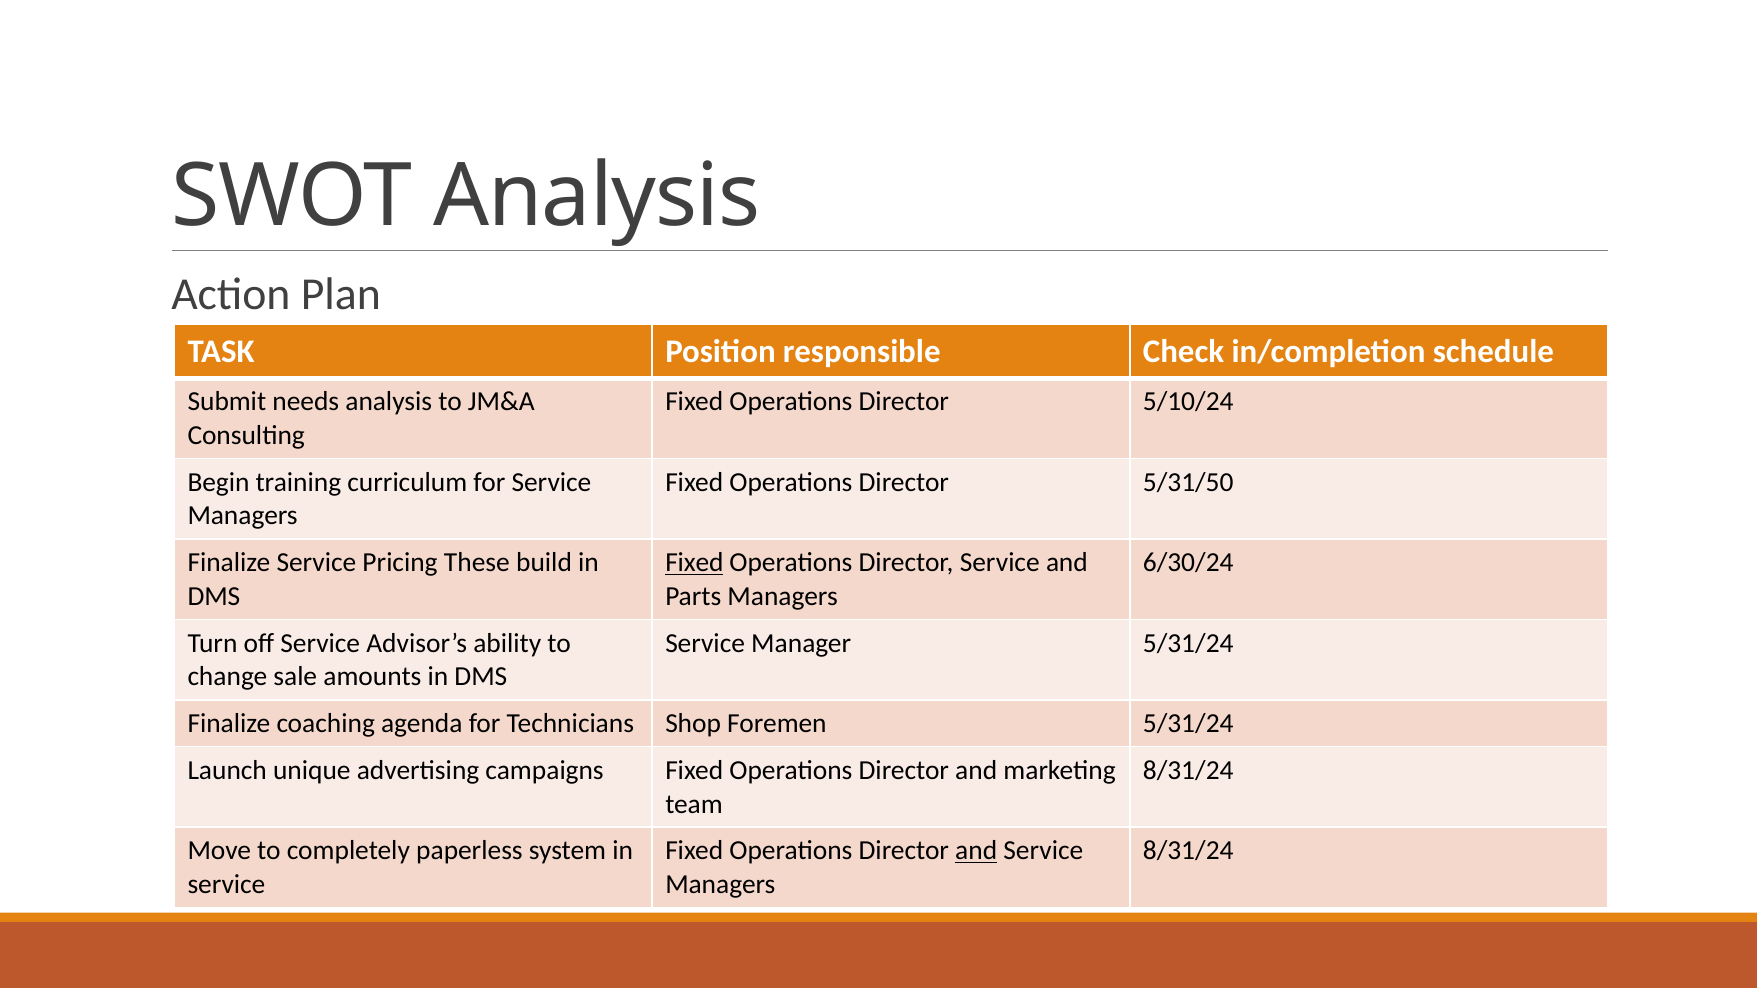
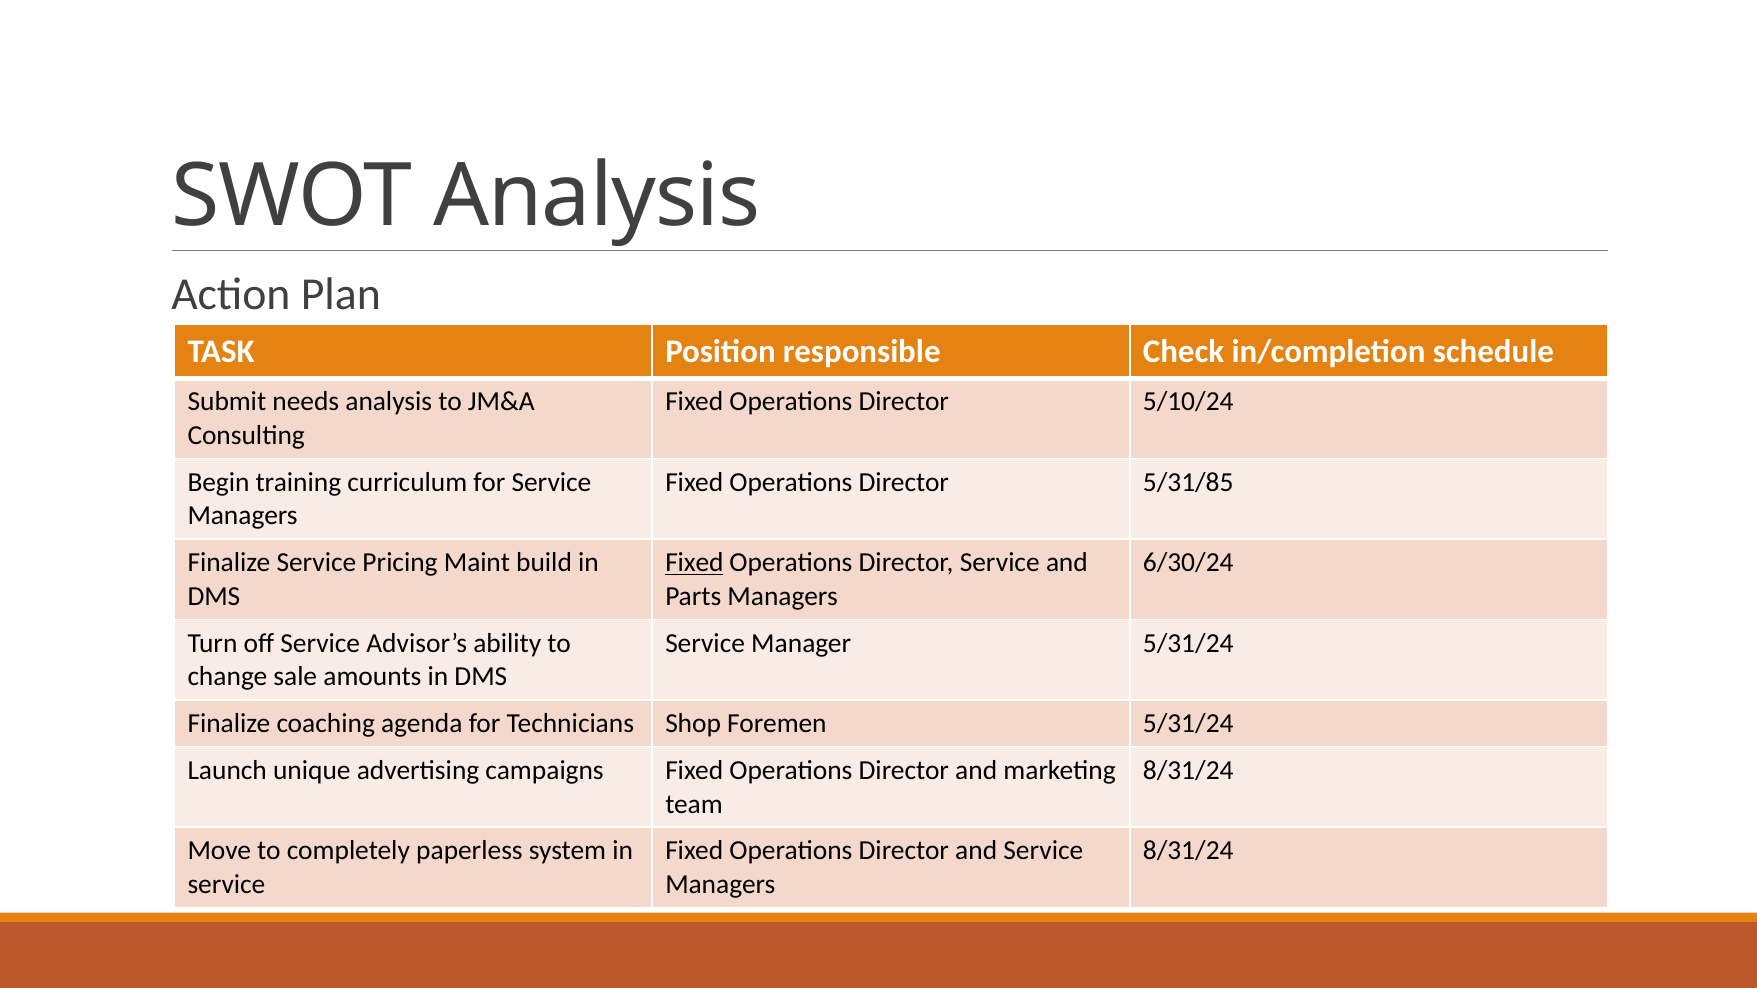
5/31/50: 5/31/50 -> 5/31/85 (1188, 482)
These: These -> Maint (477, 563)
and underline: present -> none (976, 851)
